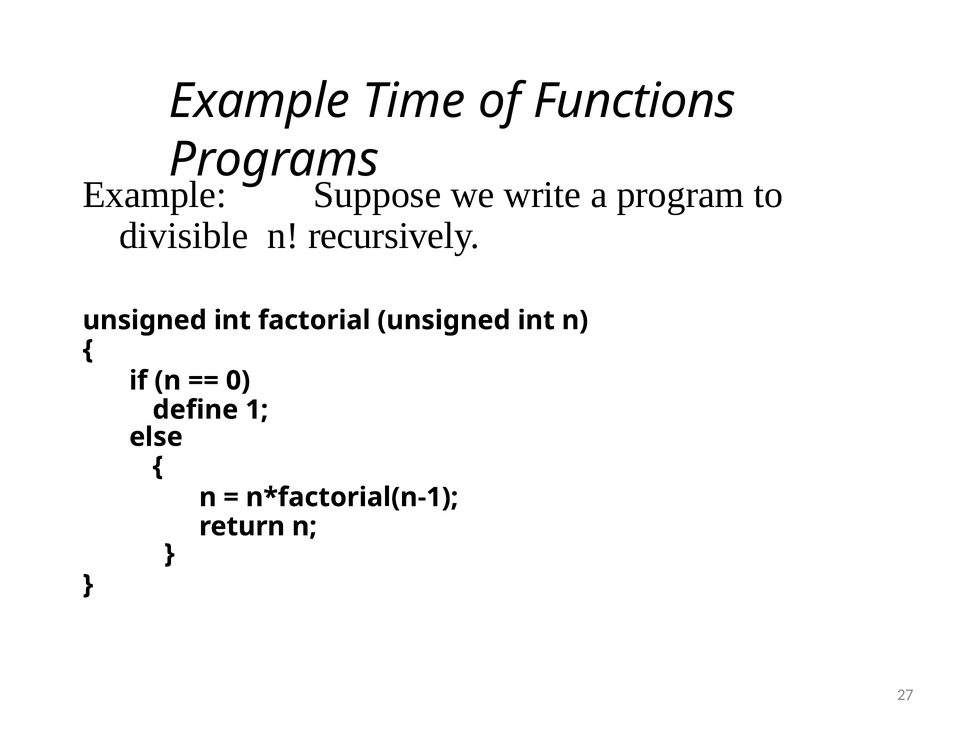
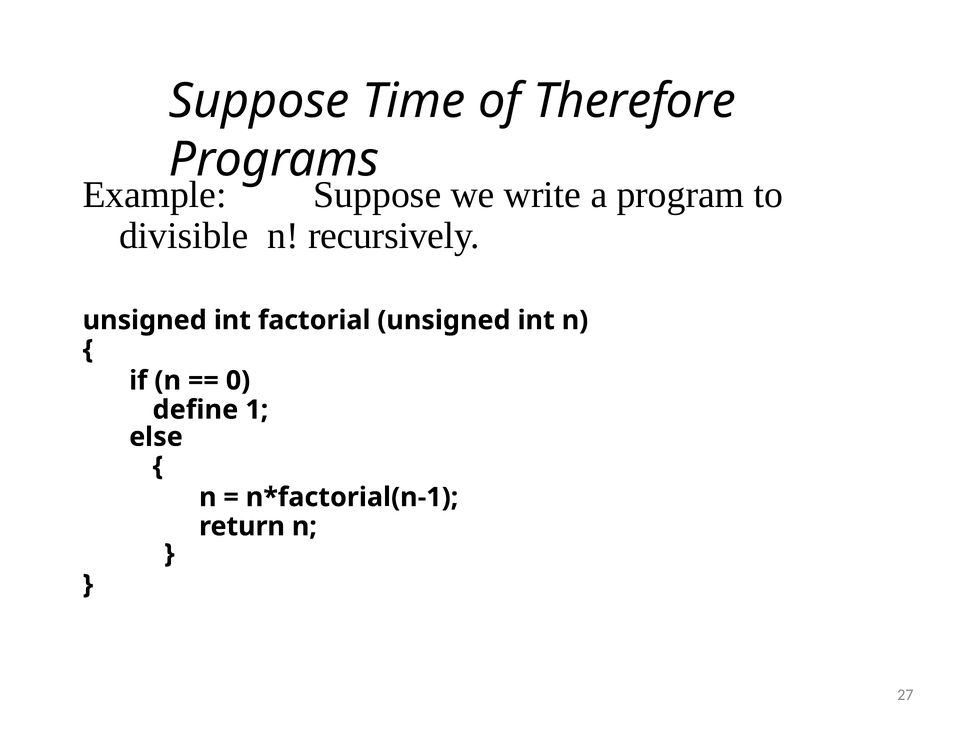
Example: Example -> Suppose (259, 101)
Functions: Functions -> Therefore (635, 101)
